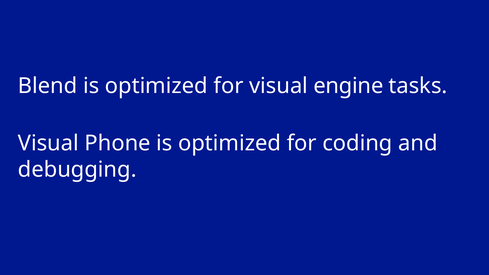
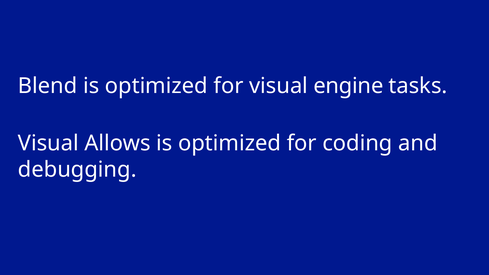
Phone: Phone -> Allows (118, 143)
